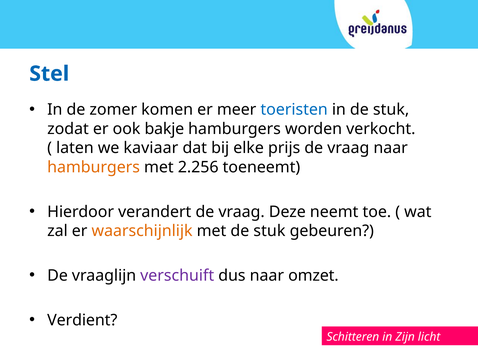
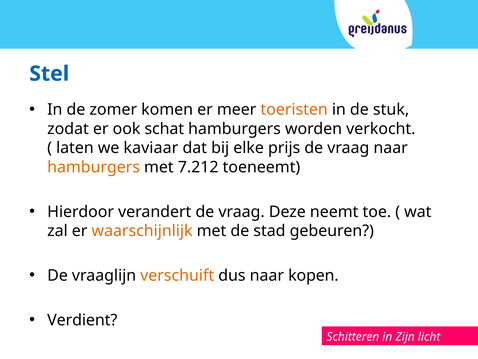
toeristen colour: blue -> orange (294, 109)
bakje: bakje -> schat (164, 129)
2.256: 2.256 -> 7.212 (198, 167)
met de stuk: stuk -> stad (269, 231)
verschuift colour: purple -> orange (177, 275)
omzet: omzet -> kopen (313, 275)
